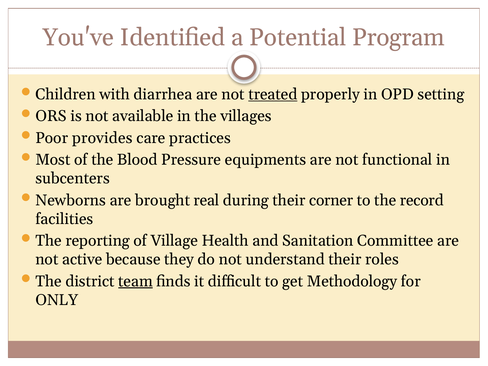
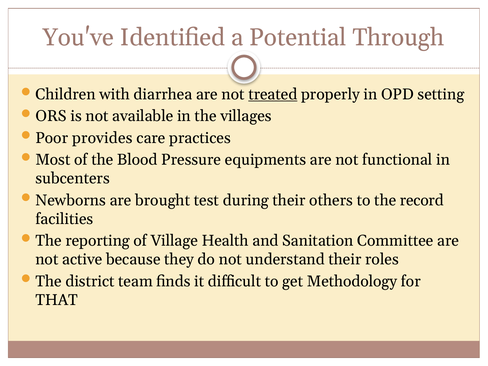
Program: Program -> Through (398, 37)
real: real -> test (206, 200)
corner: corner -> others (331, 200)
team underline: present -> none (135, 281)
ONLY: ONLY -> THAT (57, 300)
